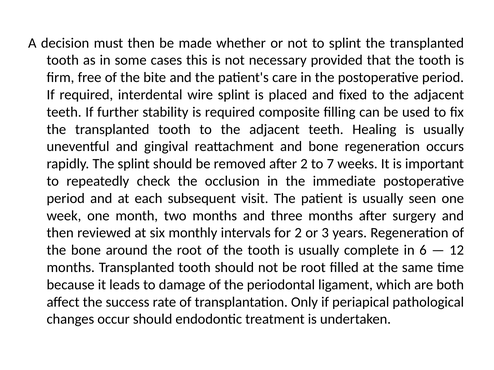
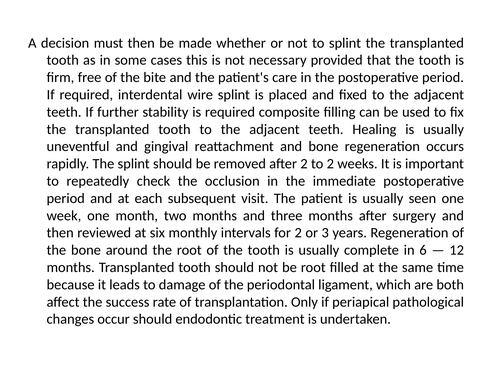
to 7: 7 -> 2 (330, 164)
